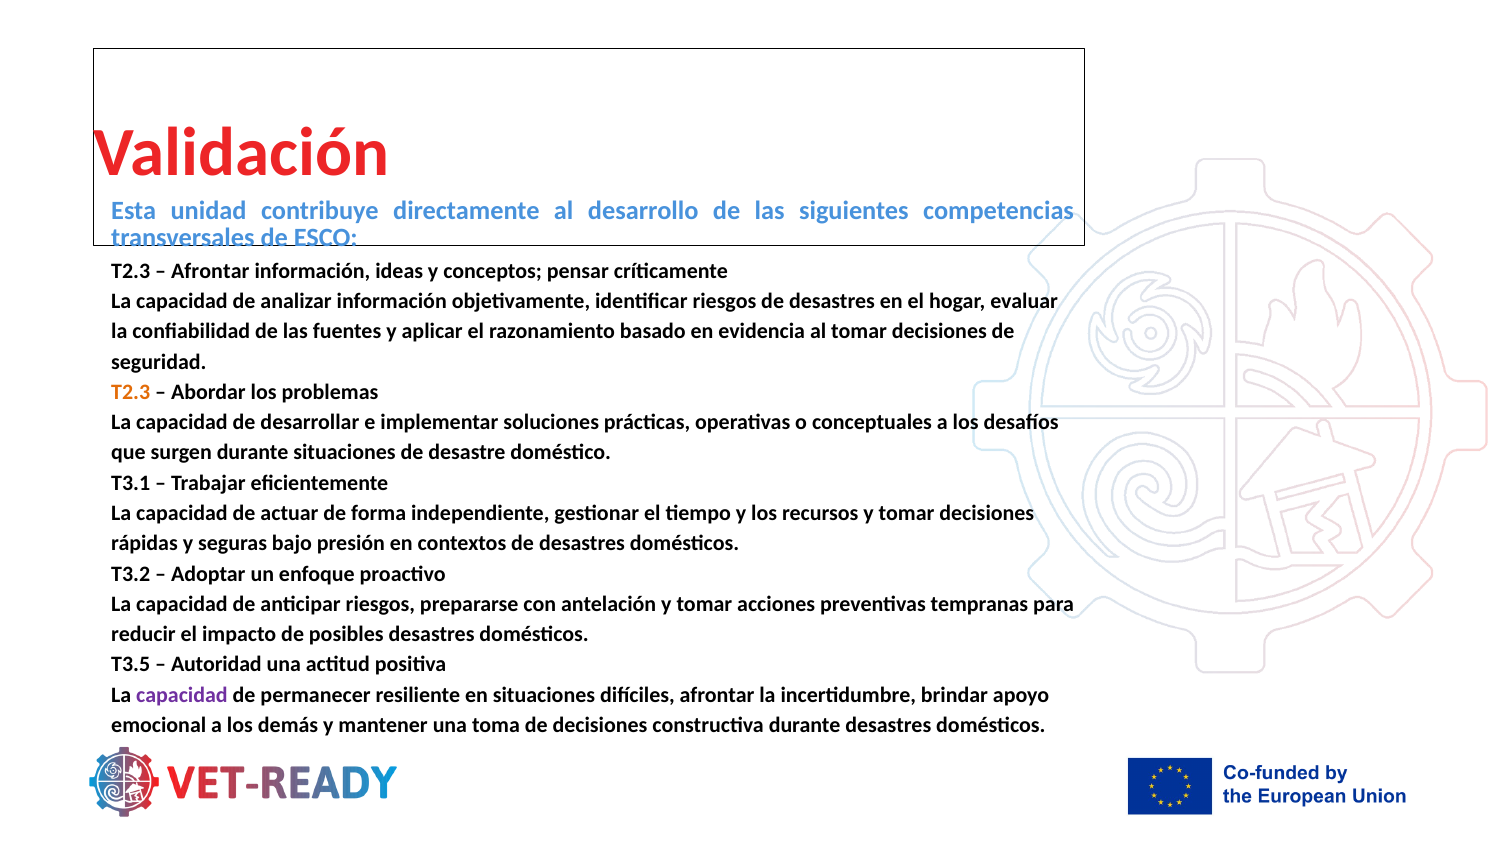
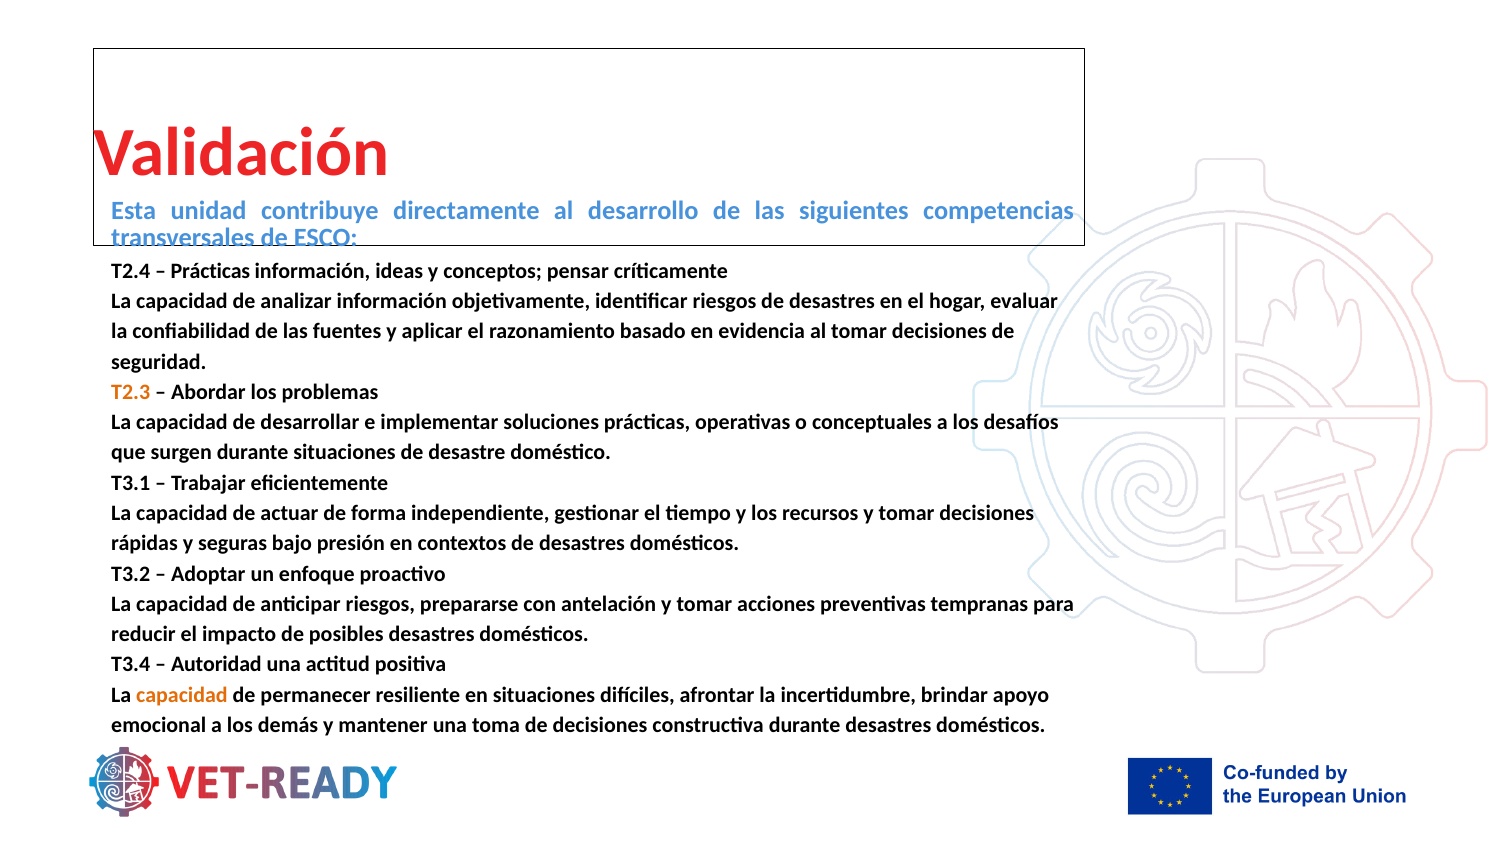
T2.3: T2.3 -> T2.4 (131, 271)
Afrontar: Afrontar -> Prácticas (210, 271)
T3.5: T3.5 -> T3.4 (131, 665)
capacidad colour: purple -> orange (182, 695)
